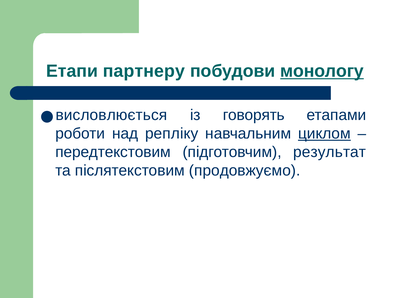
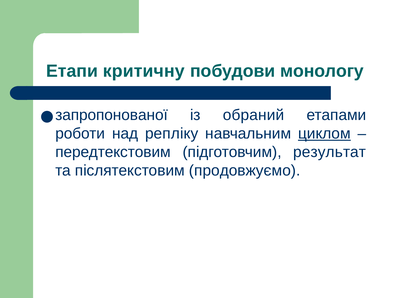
партнеру: партнеру -> критичну (144, 71)
монологу underline: present -> none (322, 71)
висловлюється: висловлюється -> запропонованої (112, 115)
говорять: говорять -> обраний (254, 115)
